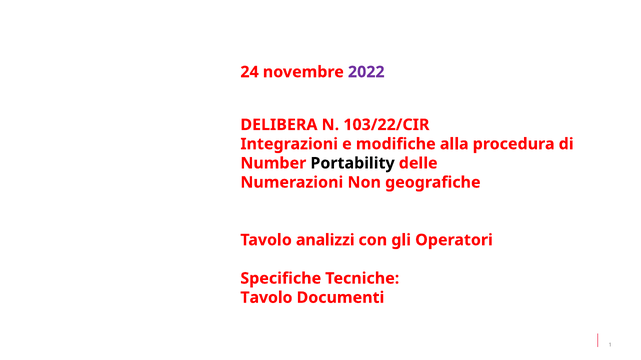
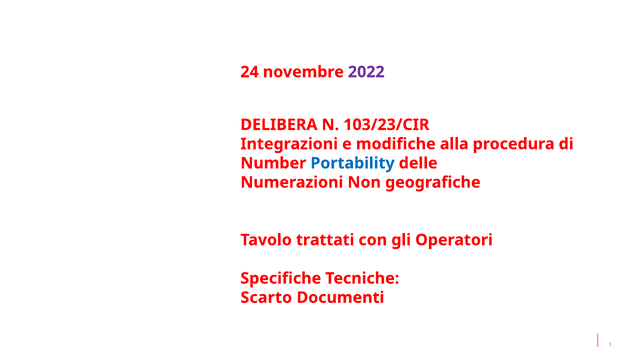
103/22/CIR: 103/22/CIR -> 103/23/CIR (386, 125)
Portability colour: black -> blue (353, 163)
analizzi: analizzi -> trattati (325, 240)
Tavolo: Tavolo -> Scarto (266, 298)
